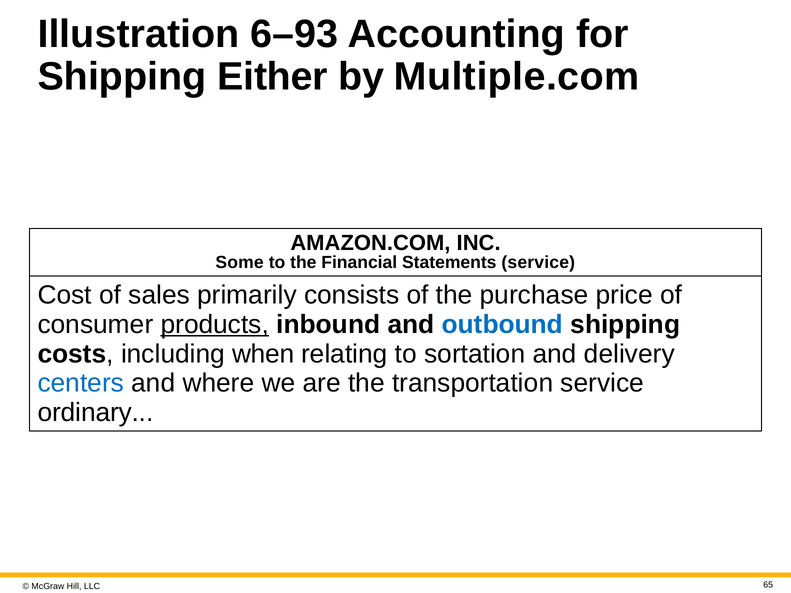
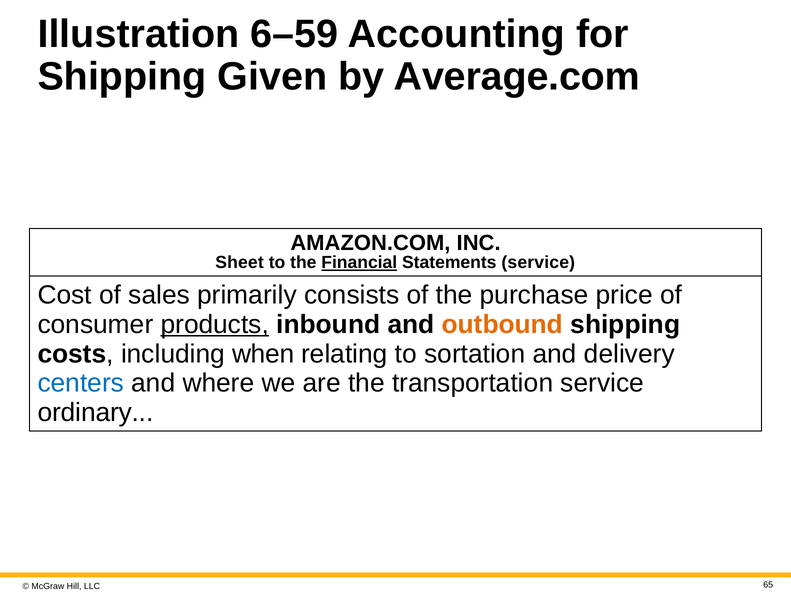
6–93: 6–93 -> 6–59 (294, 34)
Either: Either -> Given (272, 77)
Multiple.com: Multiple.com -> Average.com (517, 77)
Some: Some -> Sheet (240, 263)
Financial underline: none -> present (359, 263)
outbound colour: blue -> orange (502, 325)
